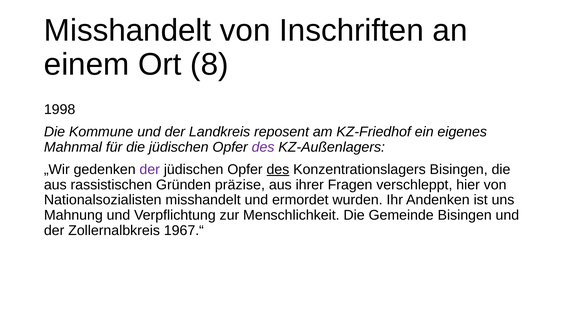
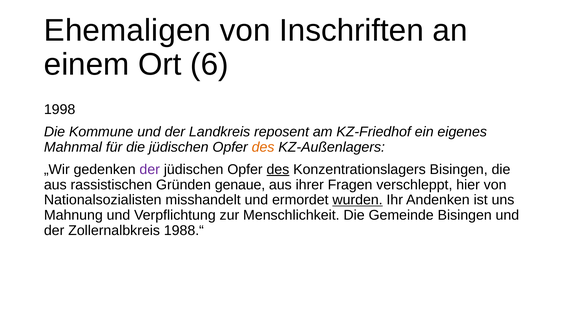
Misshandelt: Misshandelt -> Ehemaligen (128, 31)
8: 8 -> 6 (209, 64)
des colour: purple -> orange (263, 147)
präzise: präzise -> genaue (240, 185)
wurden underline: none -> present (358, 200)
1967.“: 1967.“ -> 1988.“ (184, 231)
